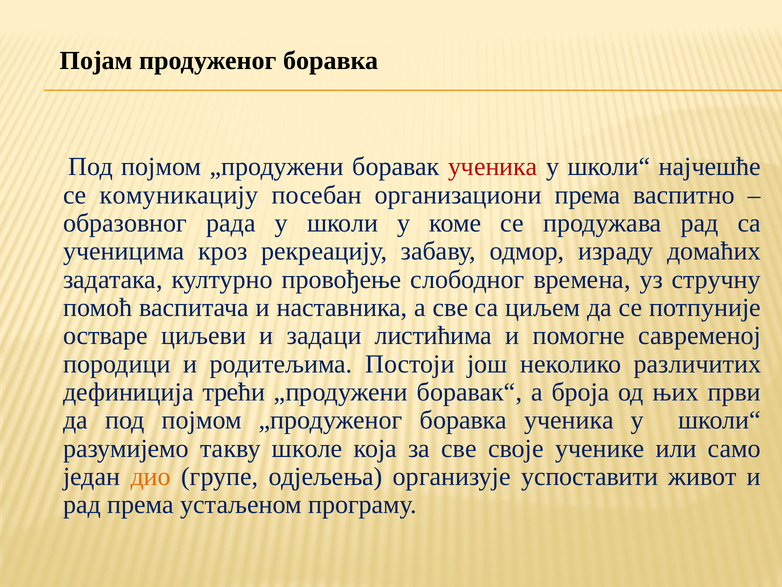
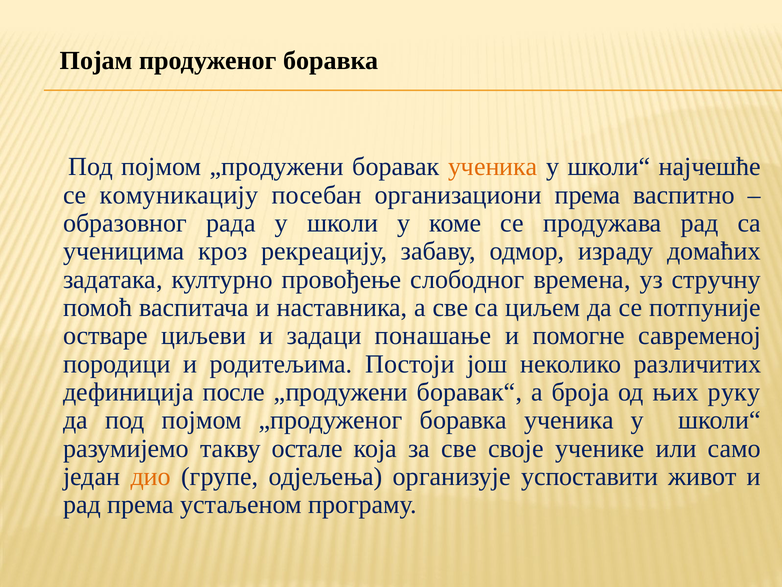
ученика colour: red -> orange (493, 167)
листићима: листићима -> понашање (433, 336)
трећи: трећи -> после (234, 392)
први: први -> руку (734, 392)
школе: школе -> остале (307, 448)
